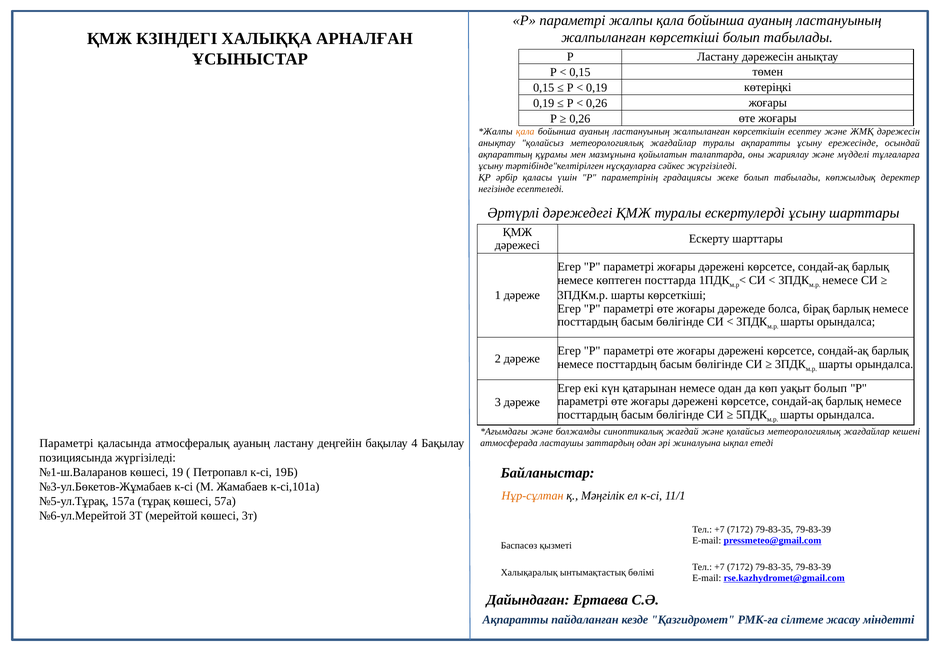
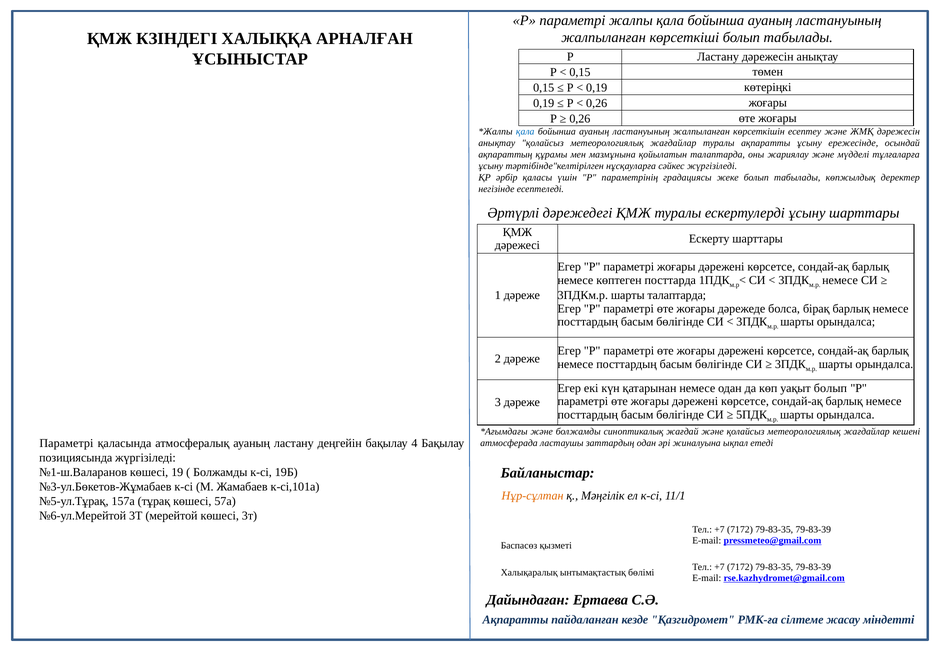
қала colour: orange -> blue (525, 131)
шарты көрсеткіші: көрсеткіші -> талаптарда (677, 295)
Петропавл: Петропавл -> Болжамды (220, 472)
